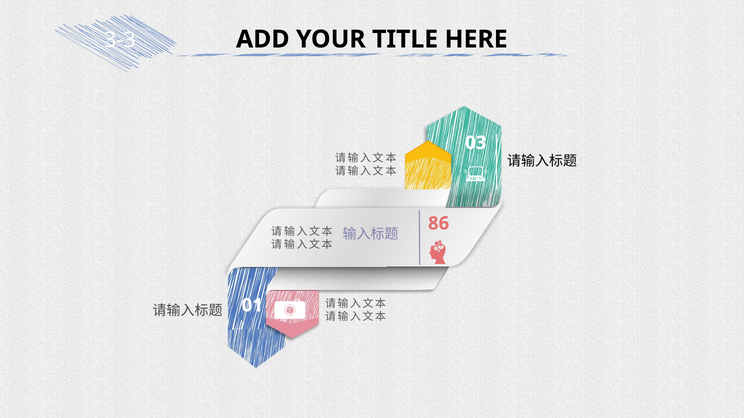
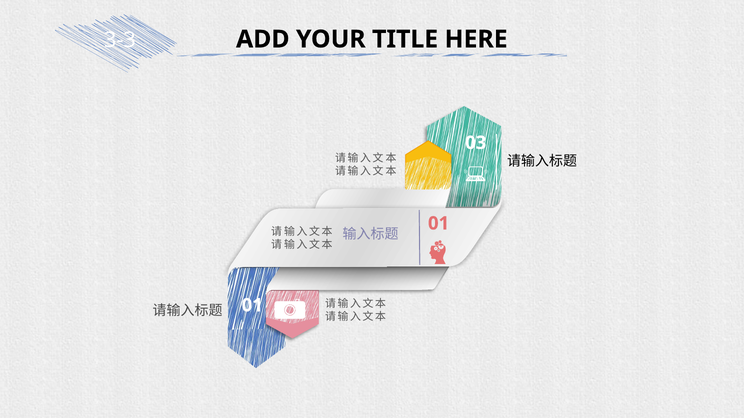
86: 86 -> 01 (439, 224)
